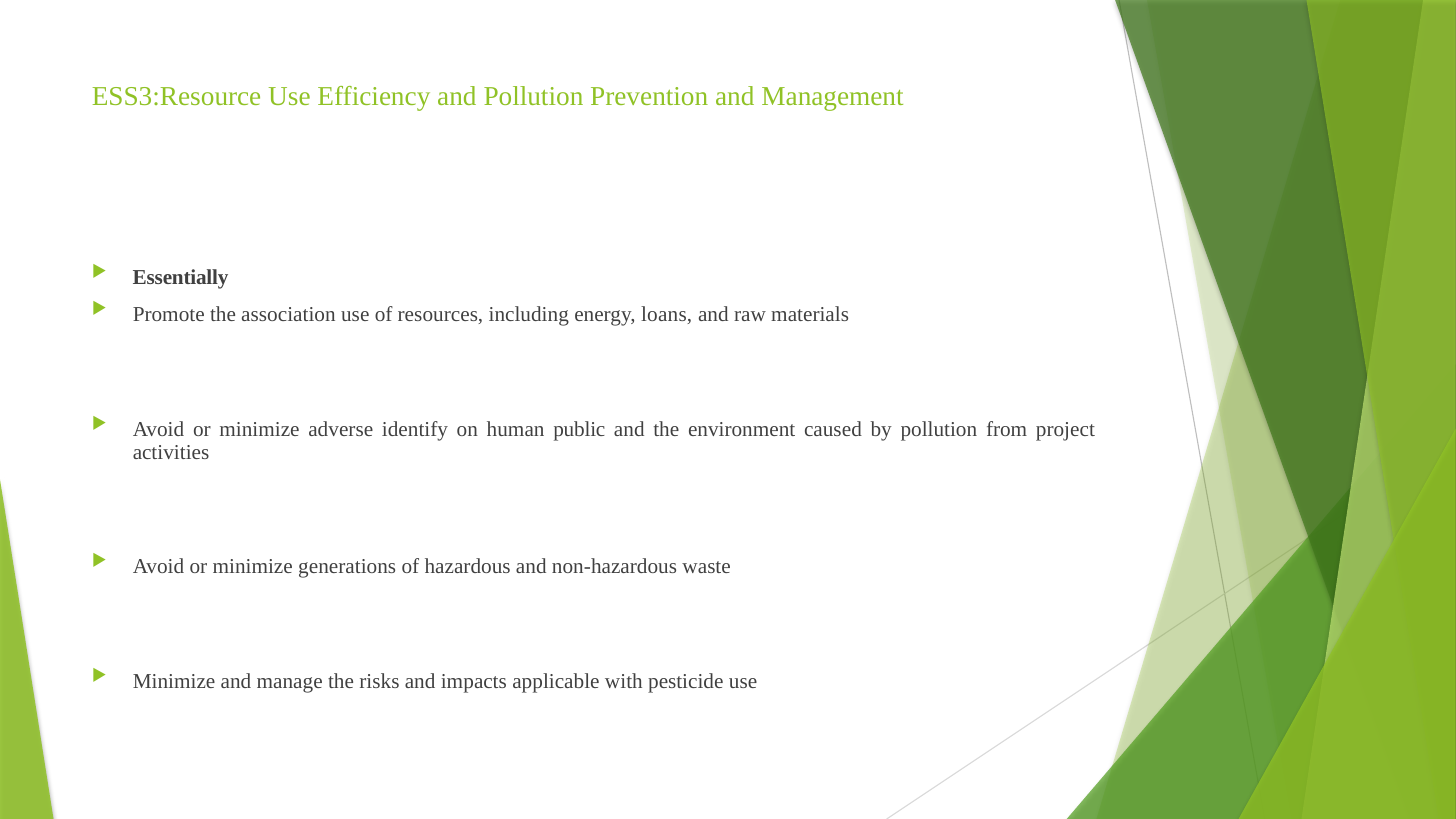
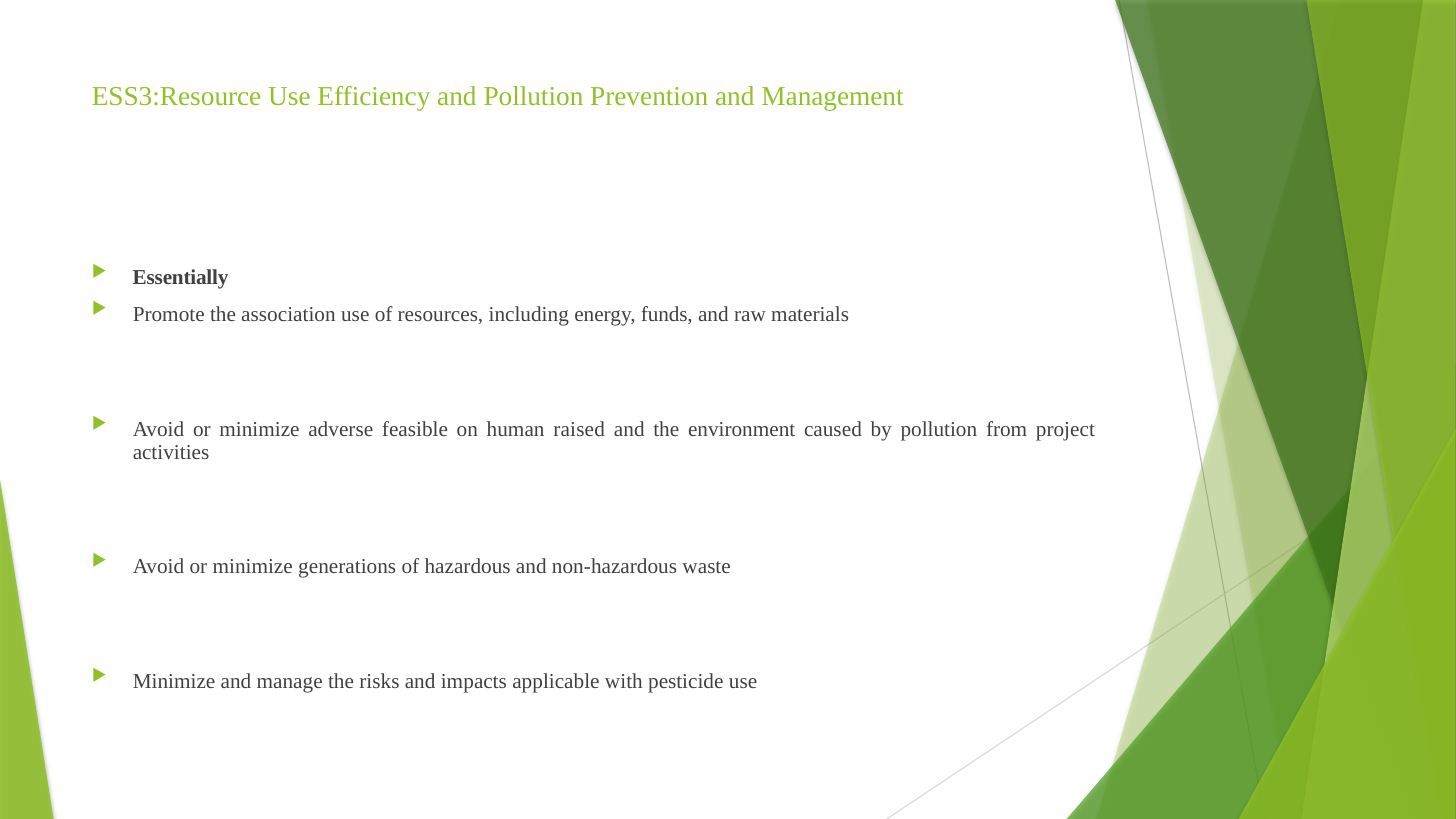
loans: loans -> funds (667, 314)
identify: identify -> feasible (415, 429)
public: public -> raised (579, 429)
